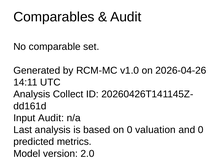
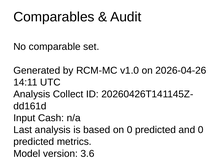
Input Audit: Audit -> Cash (51, 118)
on 0 valuation: valuation -> predicted (155, 130)
2.0: 2.0 -> 3.6 (87, 154)
